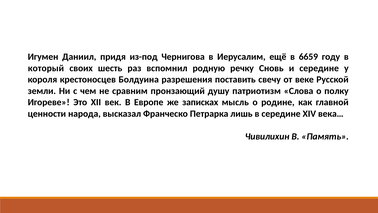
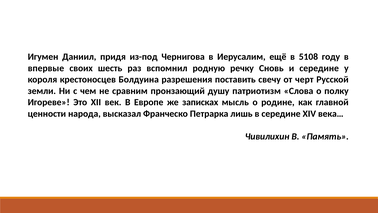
6659: 6659 -> 5108 (308, 57)
который: который -> впервые (46, 68)
веке: веке -> черт (304, 79)
